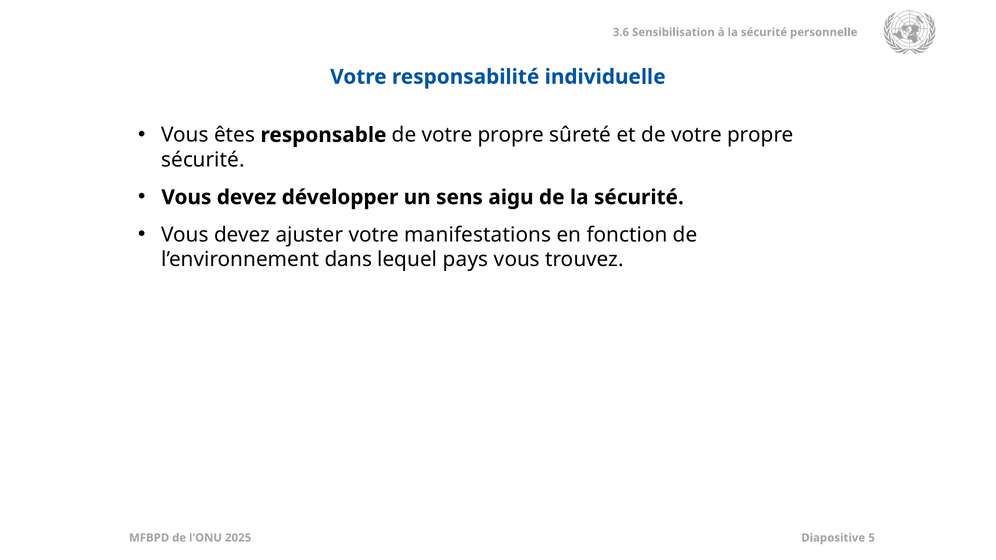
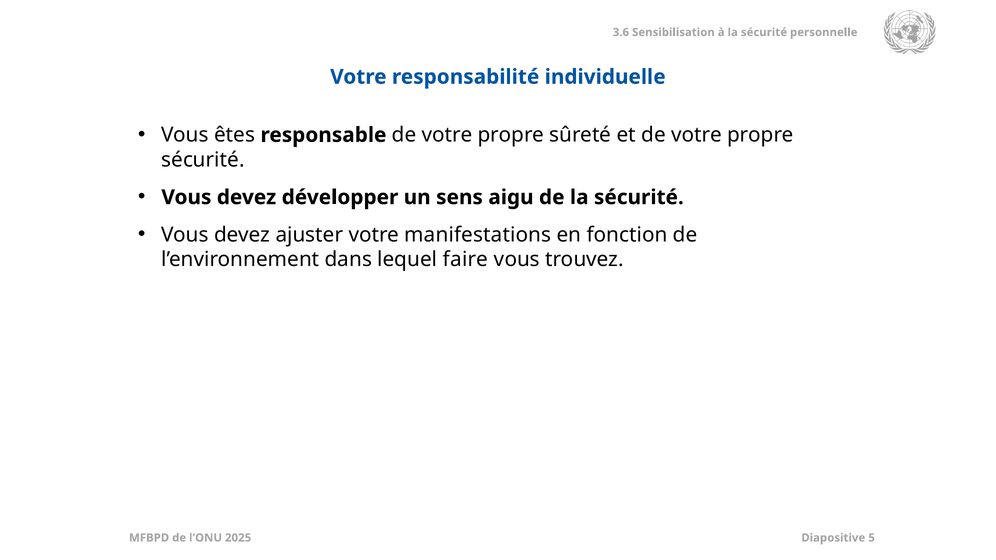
pays: pays -> faire (466, 260)
